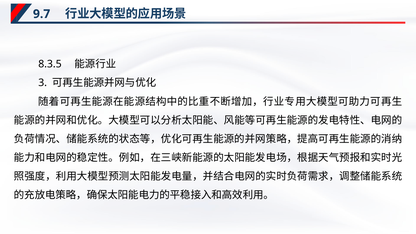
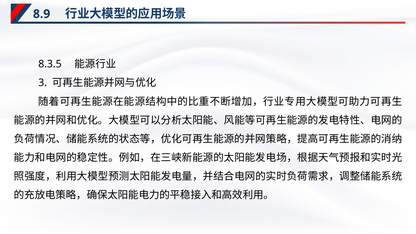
9.7: 9.7 -> 8.9 (42, 14)
